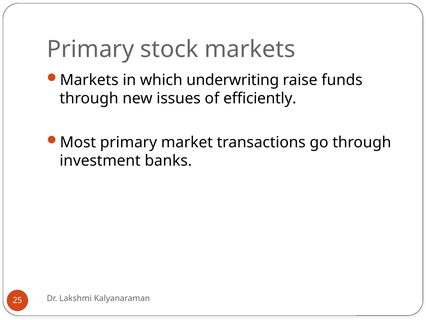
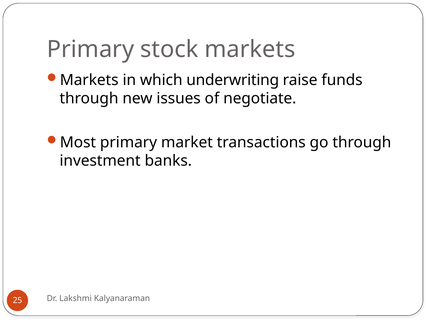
efficiently: efficiently -> negotiate (260, 98)
